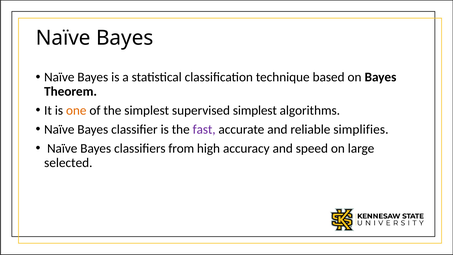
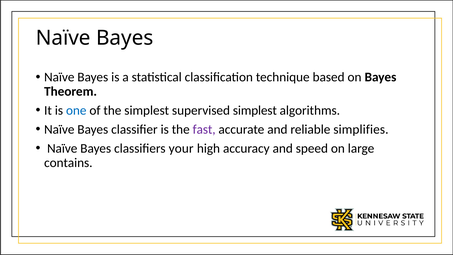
one colour: orange -> blue (76, 110)
from: from -> your (181, 148)
selected: selected -> contains (68, 163)
